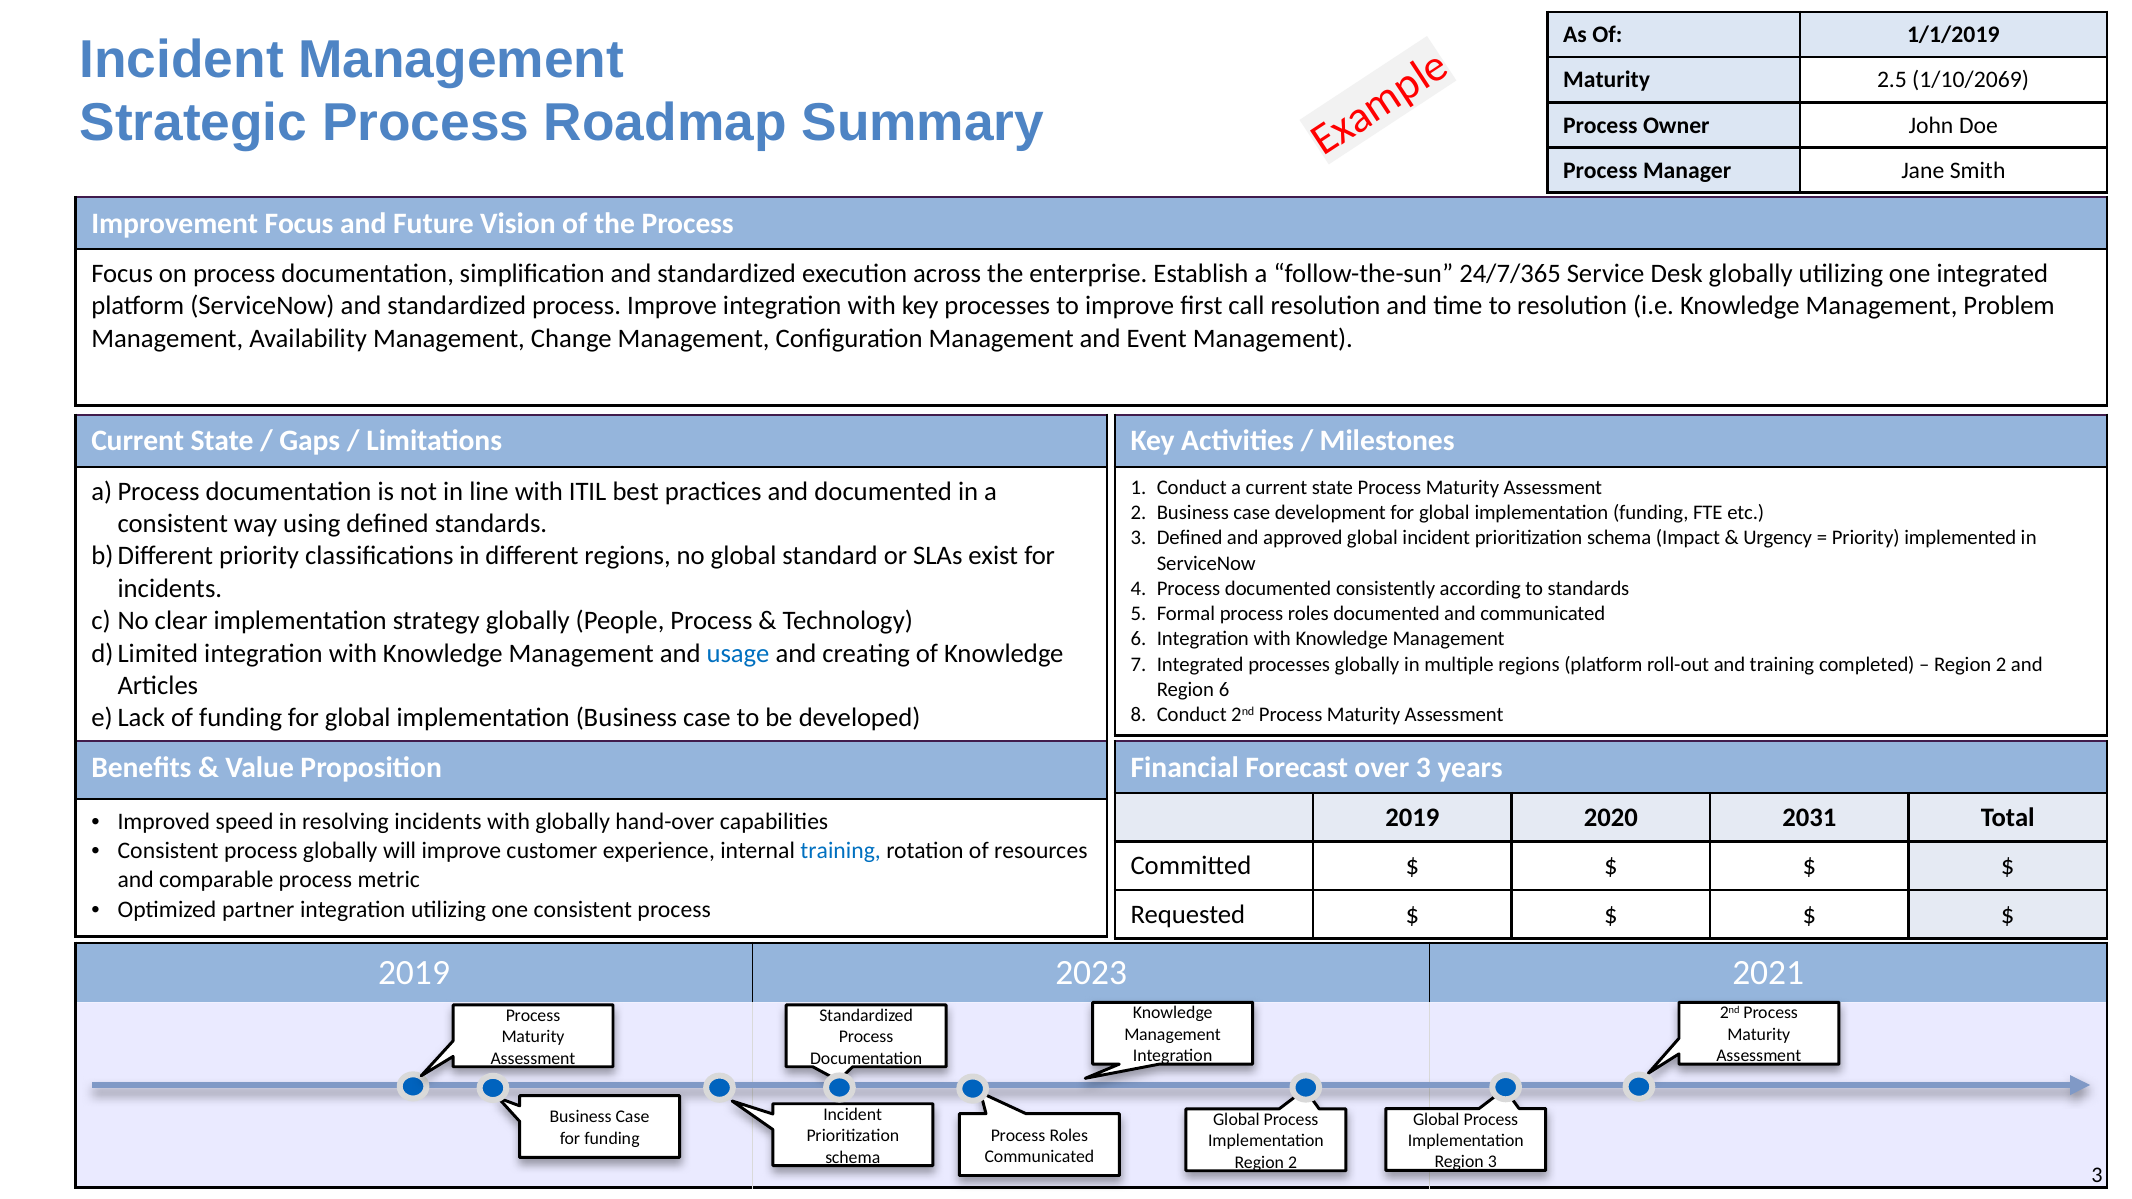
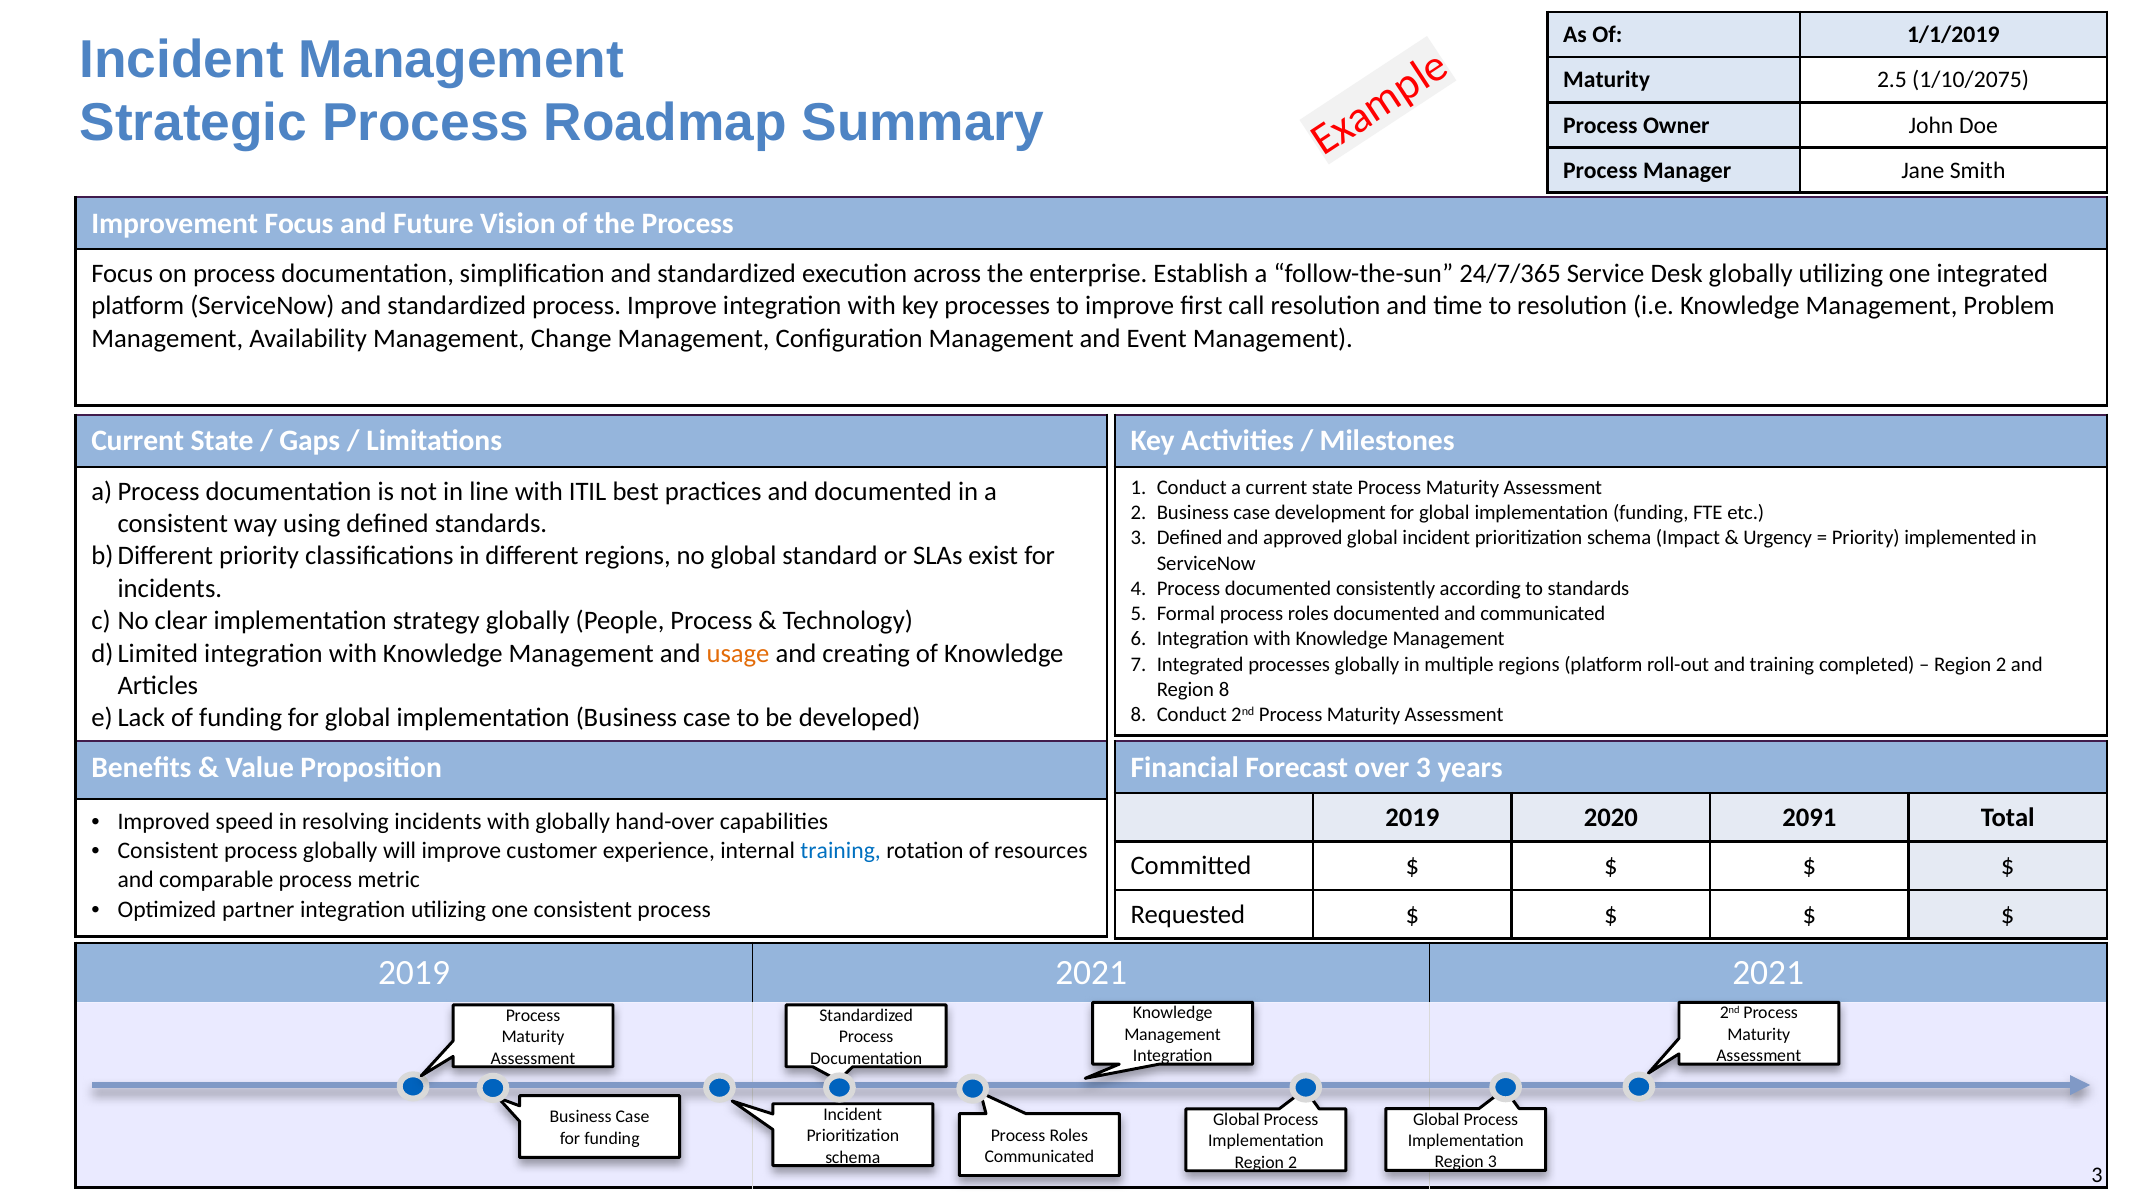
1/10/2069: 1/10/2069 -> 1/10/2075 (1971, 80)
usage colour: blue -> orange (738, 653)
Region 6: 6 -> 8 (1224, 690)
2031: 2031 -> 2091 (1809, 818)
2019 2023: 2023 -> 2021 (1091, 973)
